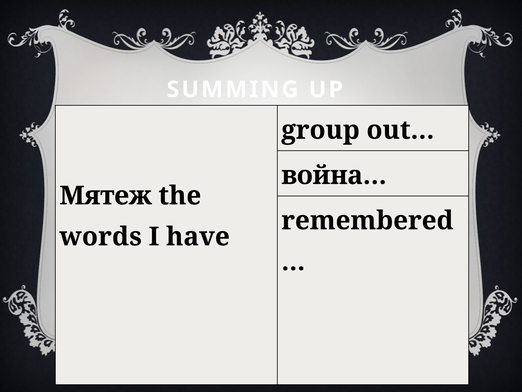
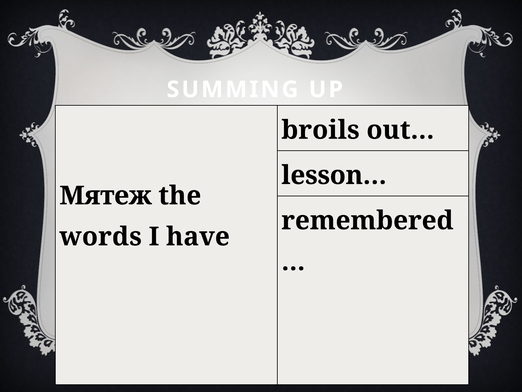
group: group -> broils (320, 130)
война…: война… -> lesson… (334, 175)
